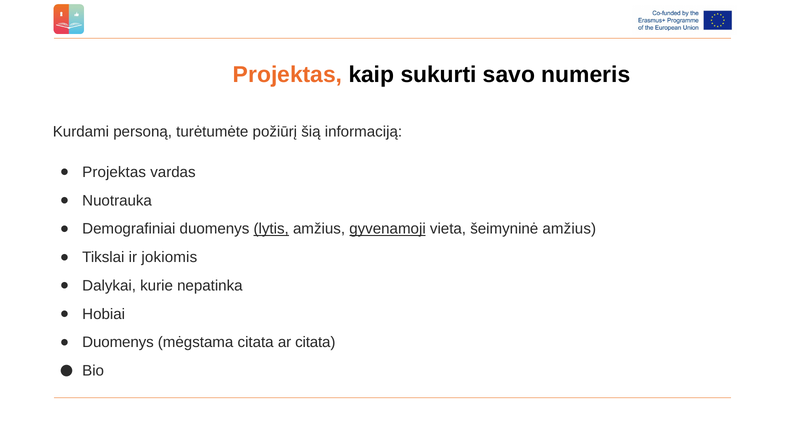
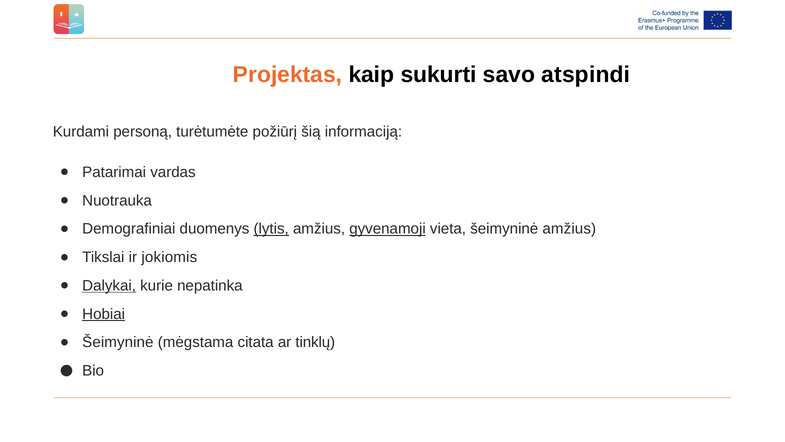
numeris: numeris -> atspindi (586, 75)
Projektas: Projektas -> Patarimai (114, 172)
Dalykai underline: none -> present (109, 285)
Hobiai underline: none -> present (104, 314)
Duomenys: Duomenys -> Šeimyninė (118, 342)
ar citata: citata -> tinklų (315, 342)
